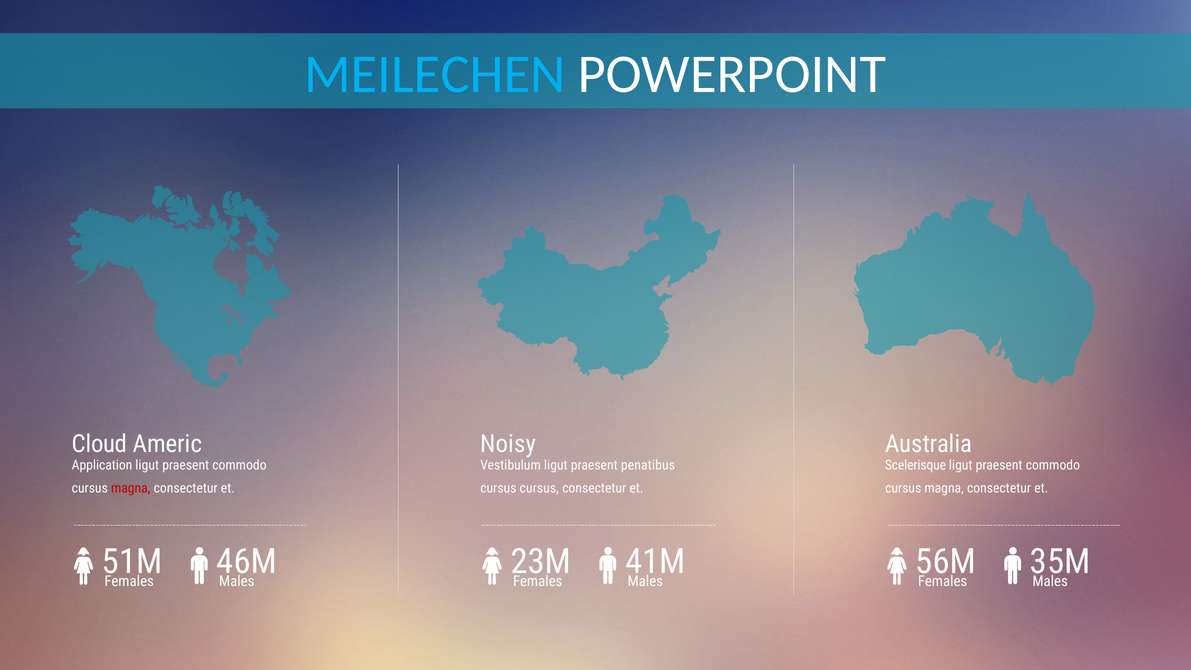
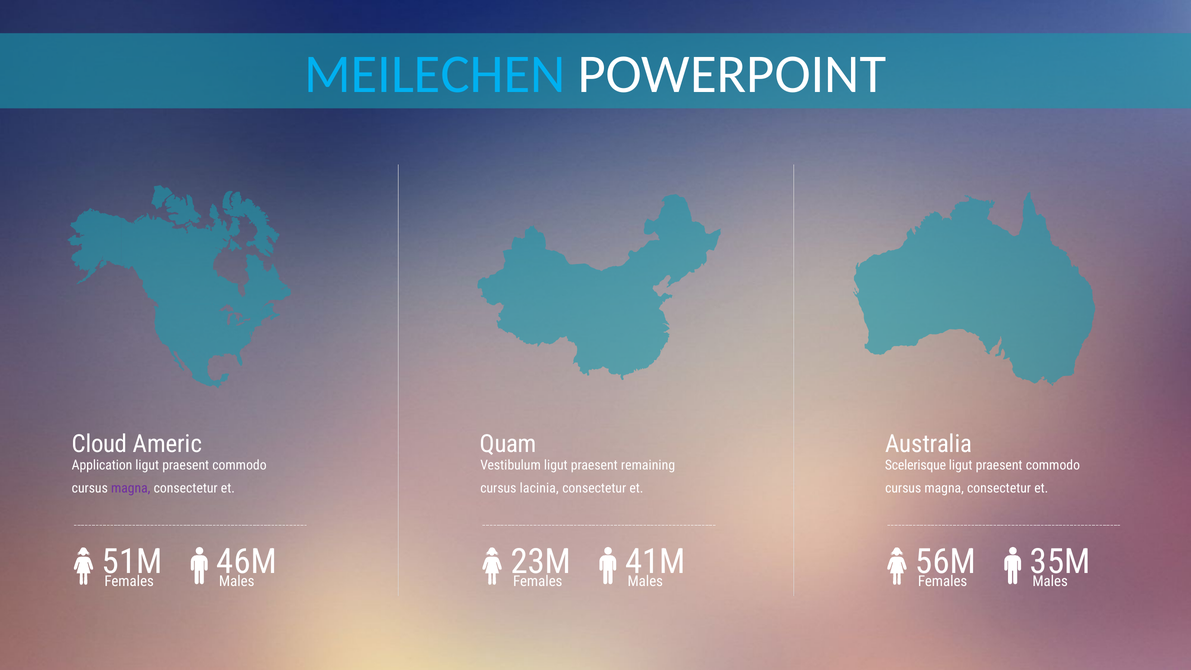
Noisy: Noisy -> Quam (508, 444)
penatibus: penatibus -> remaining (648, 465)
magna colour: red -> purple (131, 488)
cursus cursus: cursus -> lacinia (539, 488)
